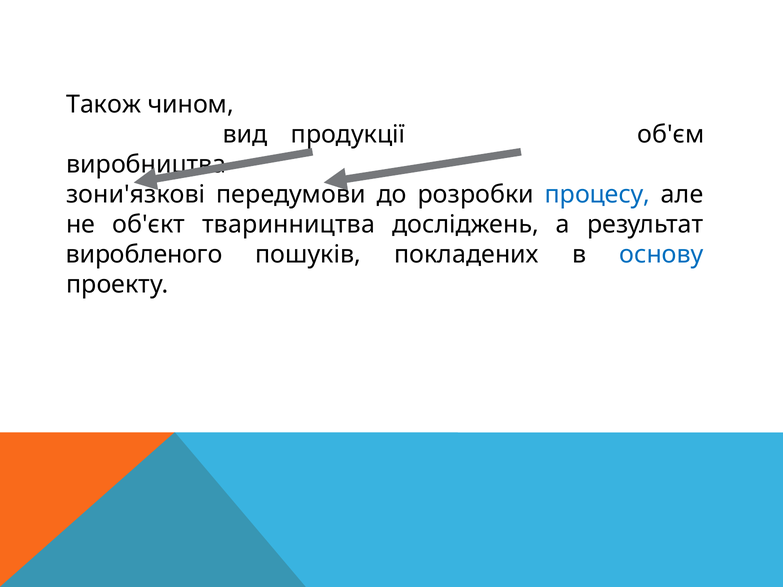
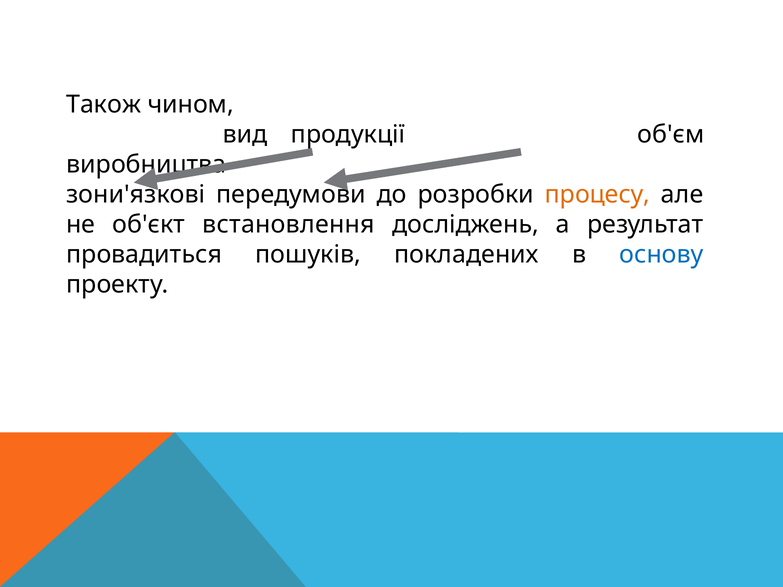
процесу colour: blue -> orange (598, 195)
тваринництва: тваринництва -> встановлення (289, 225)
виробленого: виробленого -> провадиться (144, 255)
